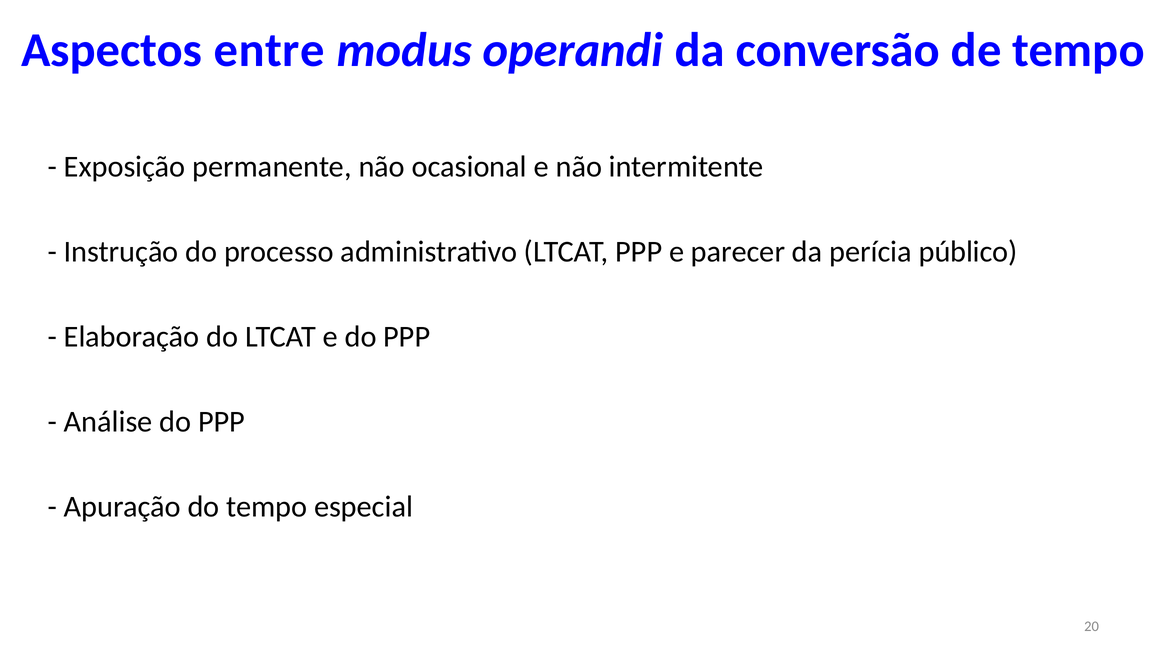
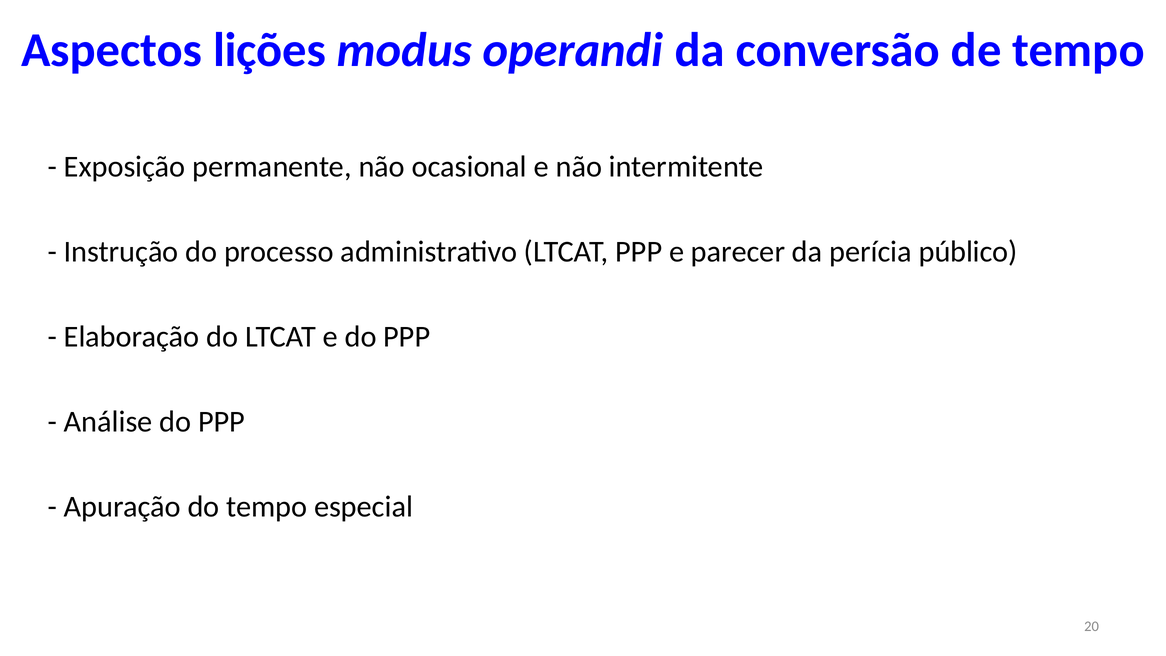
entre: entre -> lições (269, 50)
